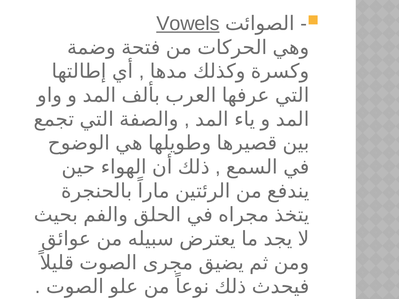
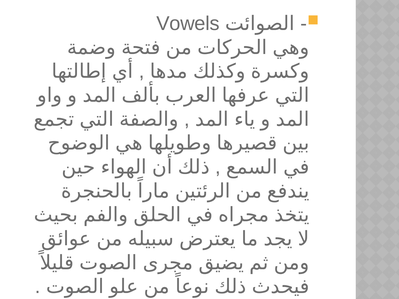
Vowels underline: present -> none (188, 24)
